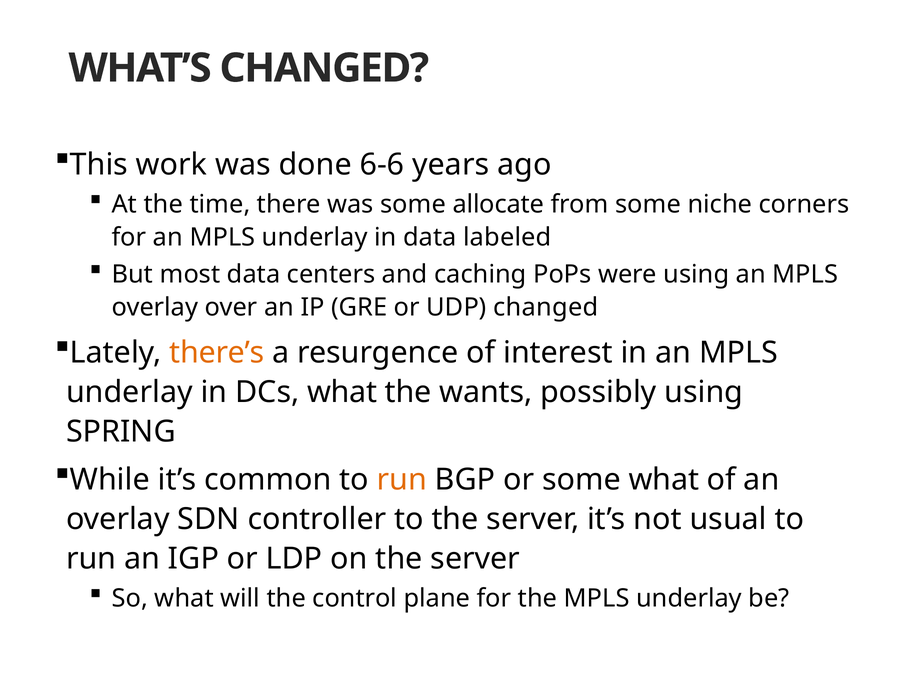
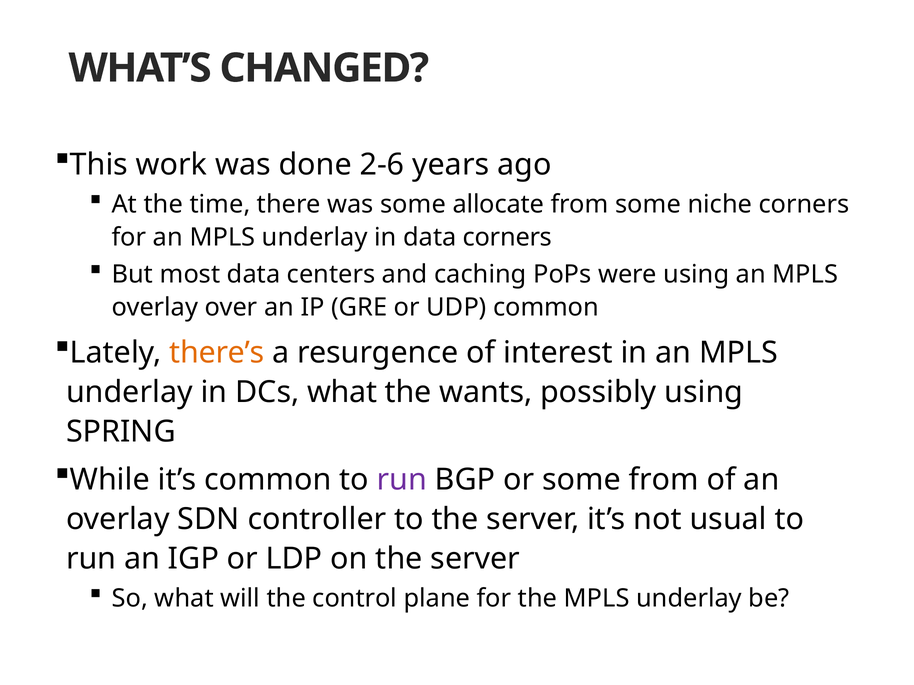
6-6: 6-6 -> 2-6 (382, 165)
data labeled: labeled -> corners (508, 238)
UDP changed: changed -> common (546, 308)
run colour: orange -> purple (402, 480)
some what: what -> from (664, 480)
